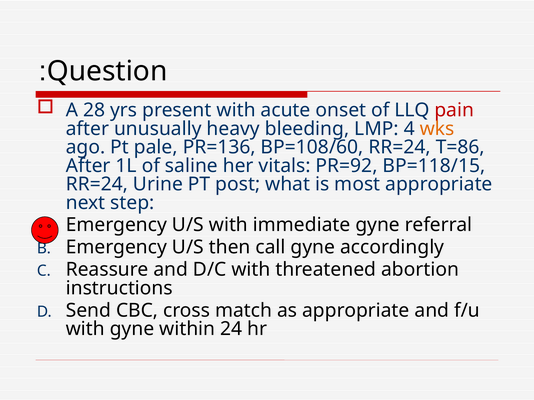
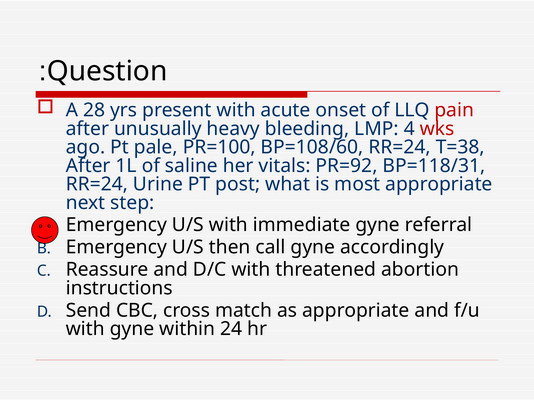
wks colour: orange -> red (437, 129)
PR=136: PR=136 -> PR=100 (219, 147)
T=86: T=86 -> T=38 (460, 147)
BP=118/15: BP=118/15 -> BP=118/31 (434, 166)
